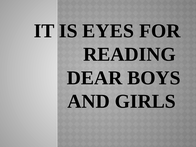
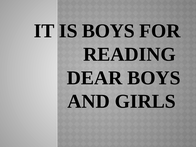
IS EYES: EYES -> BOYS (108, 31)
